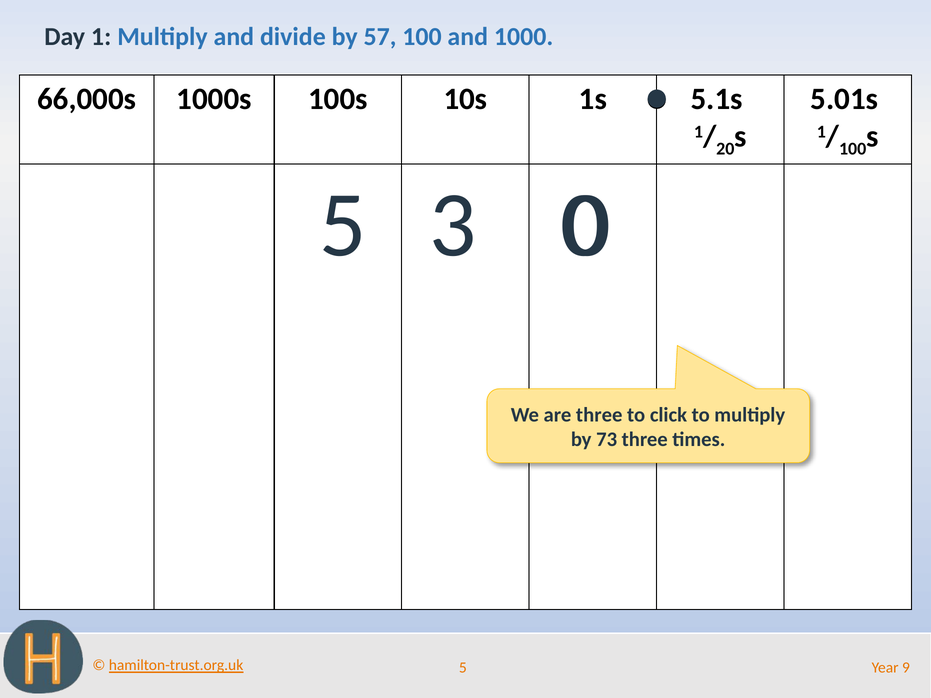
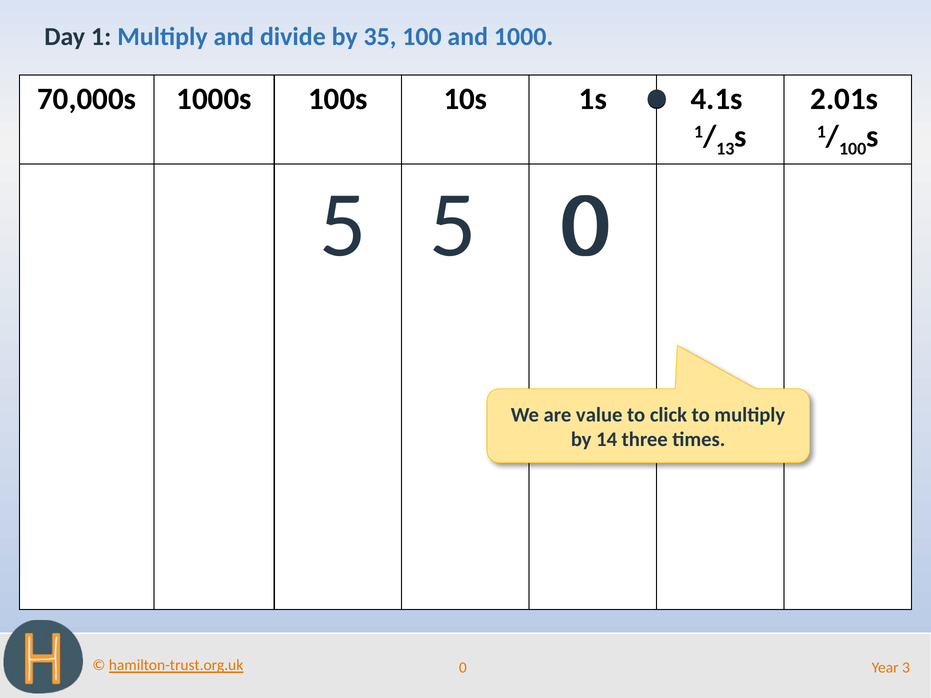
57: 57 -> 35 (380, 37)
66,000s: 66,000s -> 70,000s (87, 99)
5.1s: 5.1s -> 4.1s (717, 99)
5.01s: 5.01s -> 2.01s (844, 99)
20: 20 -> 13 (725, 149)
5 3: 3 -> 5 (453, 225)
are three: three -> value (599, 415)
73: 73 -> 14 (607, 440)
5: 5 -> 0 (463, 668)
9: 9 -> 3 (906, 668)
